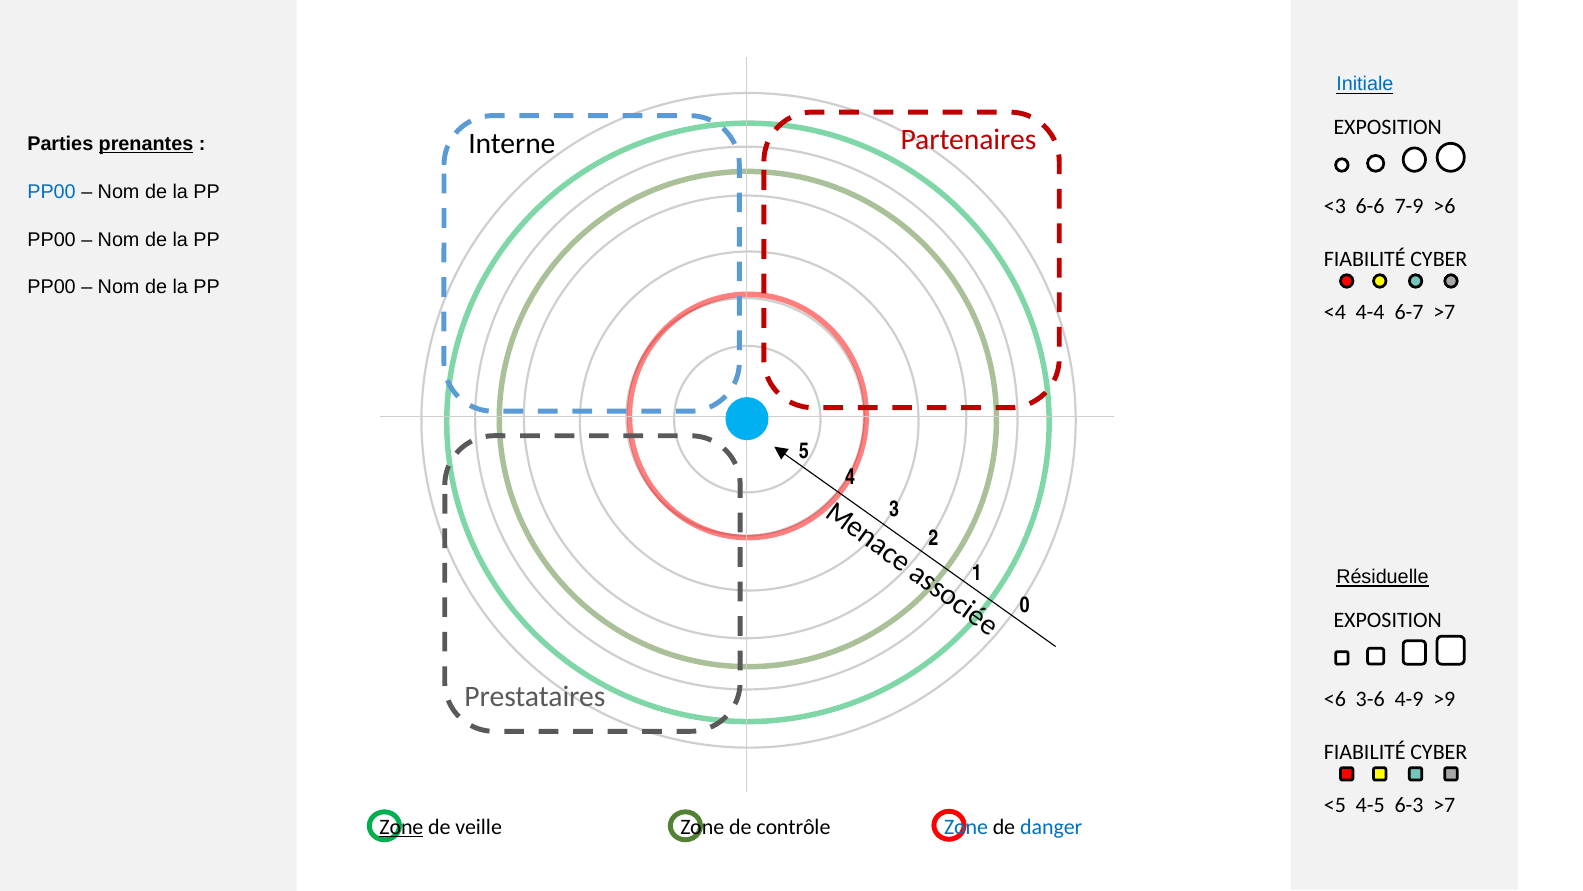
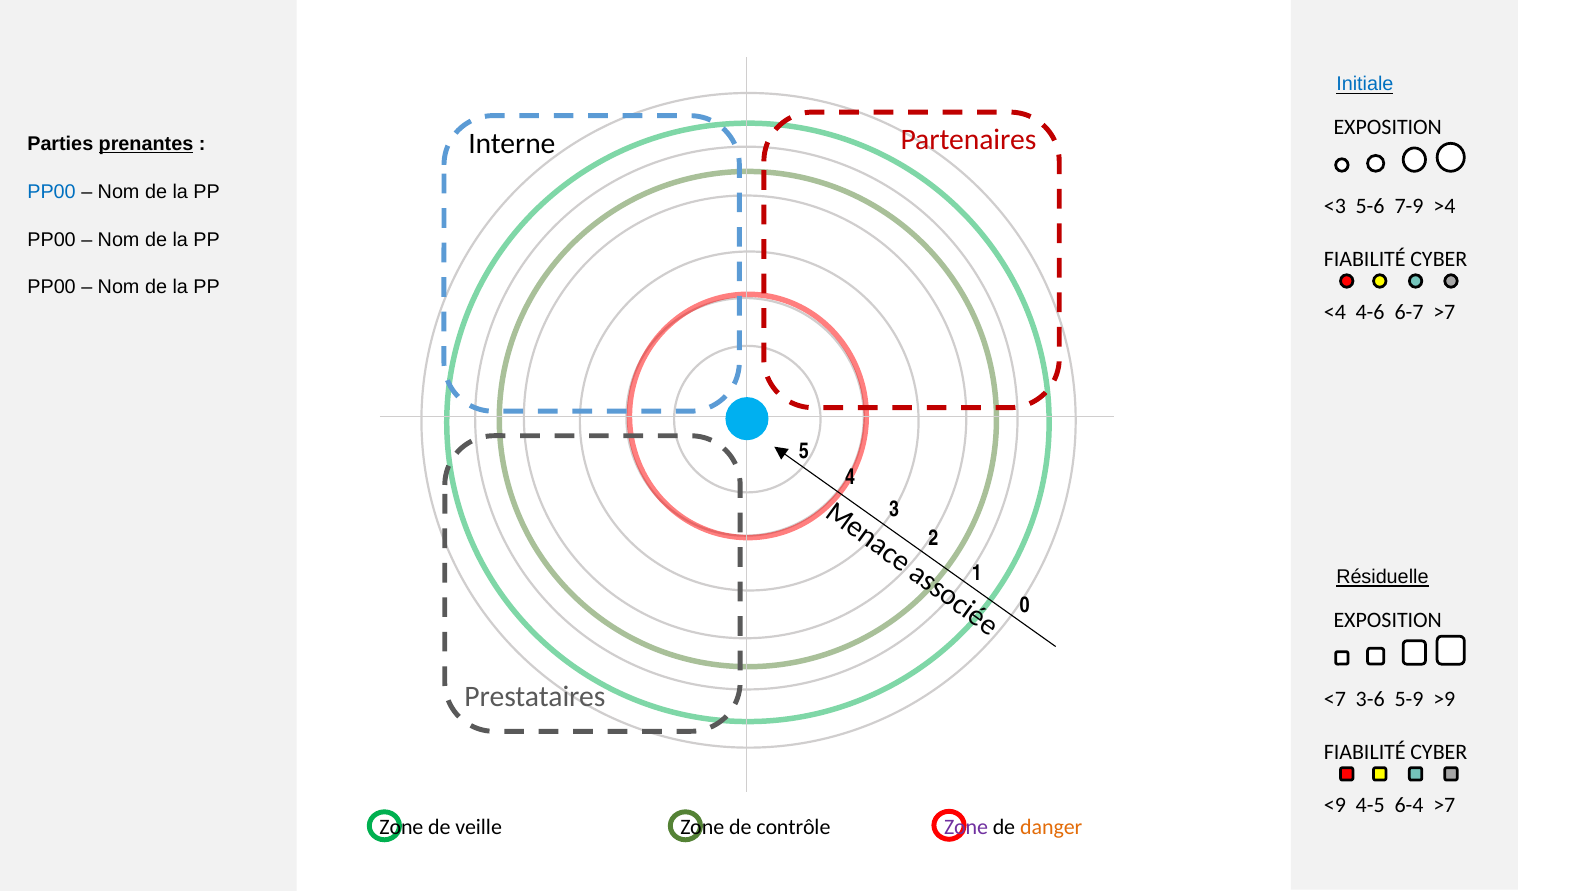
6-6: 6-6 -> 5-6 (1370, 207)
>6: >6 -> >4 (1444, 207)
4-4: 4-4 -> 4-6 (1370, 312)
<6: <6 -> <7 (1335, 699)
4-9: 4-9 -> 5-9 (1409, 699)
<5: <5 -> <9 (1335, 805)
6-3: 6-3 -> 6-4 (1409, 805)
Zone underline: present -> none (401, 827)
Zone colour: blue -> purple (966, 826)
danger colour: blue -> orange (1051, 826)
